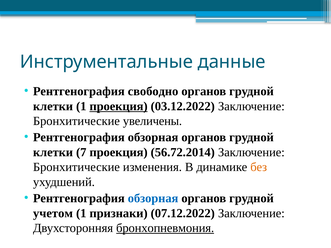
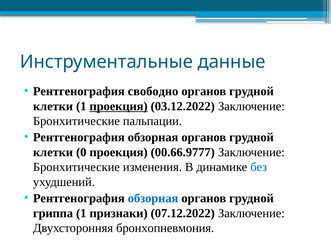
увеличены: увеличены -> пальпации (152, 121)
7: 7 -> 0 (81, 152)
56.72.2014: 56.72.2014 -> 00.66.9777 (183, 152)
без colour: orange -> blue (259, 167)
учетом: учетом -> гриппа (53, 213)
бронхопневмония underline: present -> none (165, 228)
